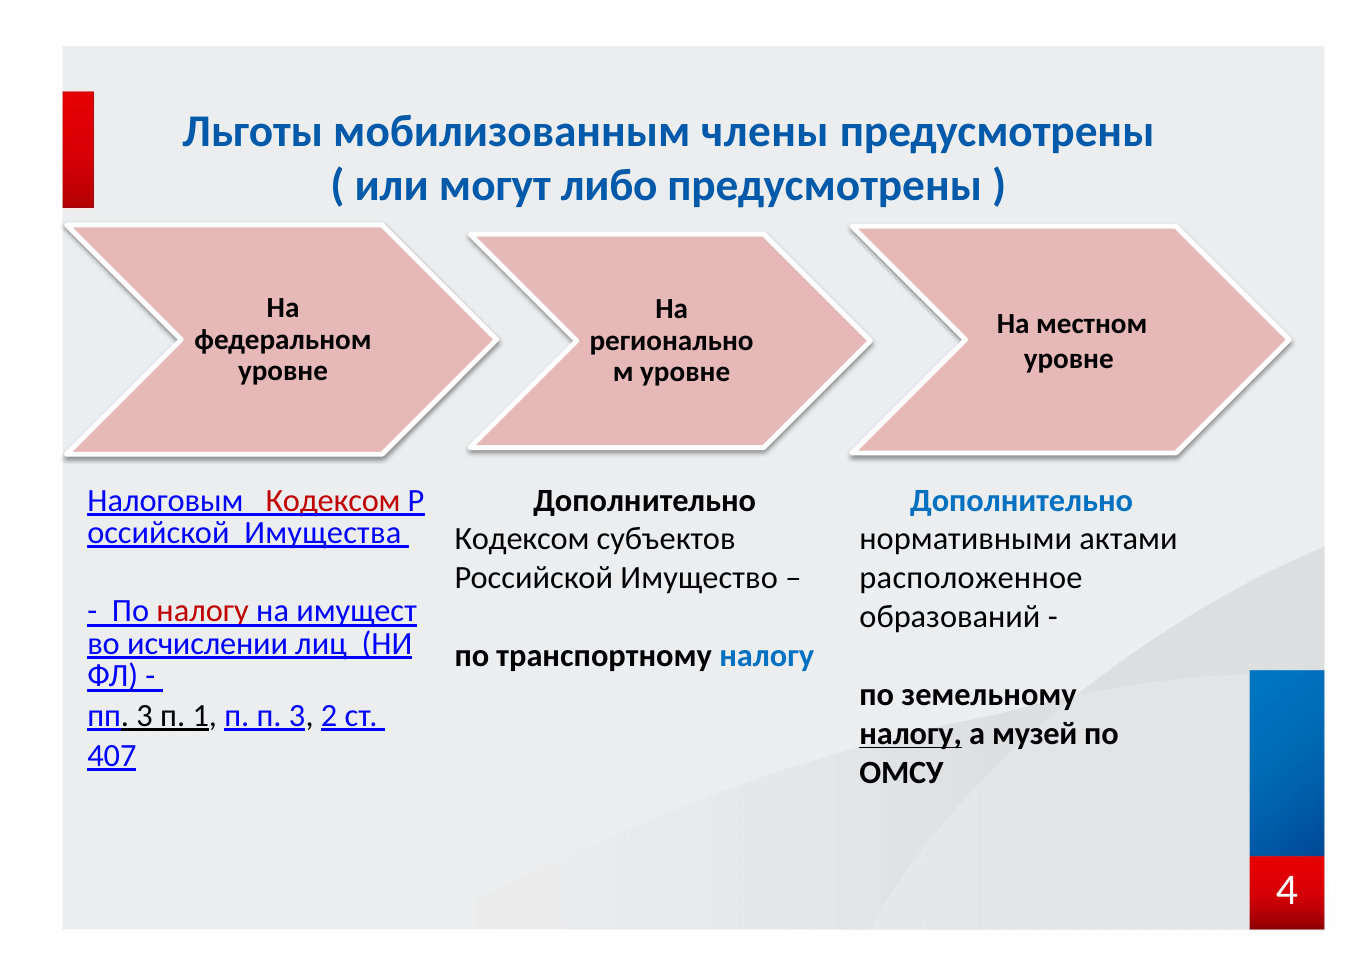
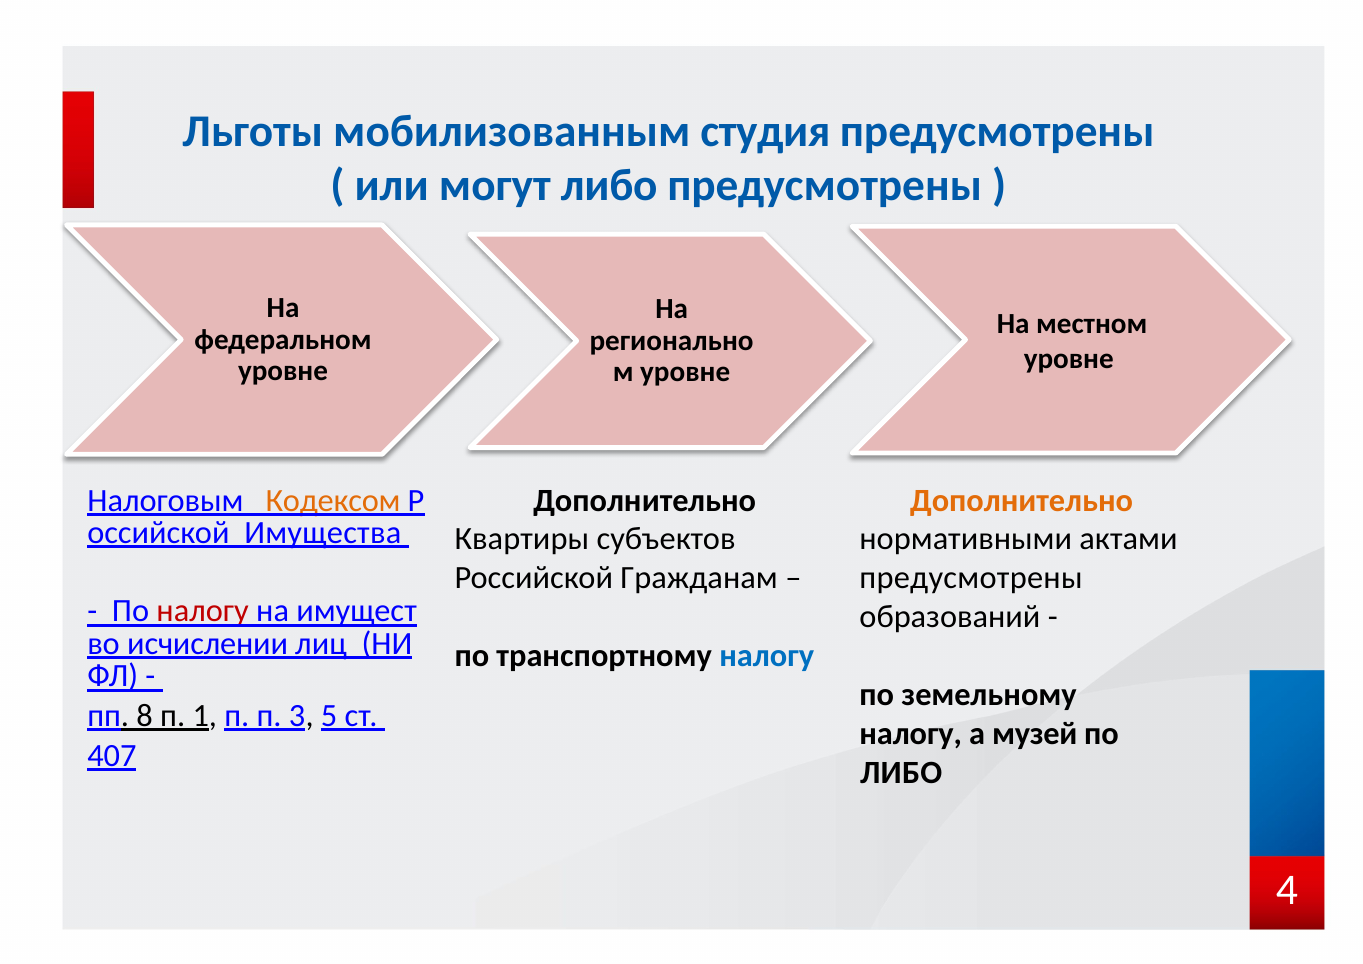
члены: члены -> студия (765, 131)
Кодексом colour: red -> orange (333, 500)
Дополнительно colour: blue -> orange (1022, 500)
Кодексом: Кодексом -> Квартиры (522, 539)
Имущество: Имущество -> Гражданам (699, 578)
расположенное: расположенное -> предусмотрены (971, 578)
пп 3: 3 -> 8 (144, 716)
2: 2 -> 5 (329, 716)
налогу underline: present -> none (911, 733)
ОМСУ: ОМСУ -> ЛИБО (901, 772)
